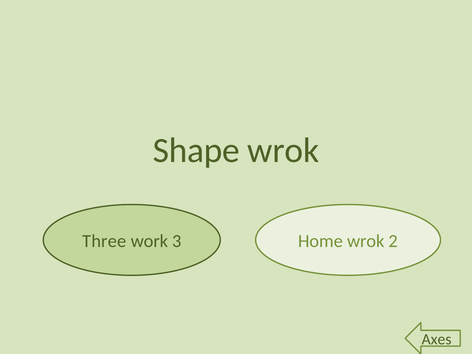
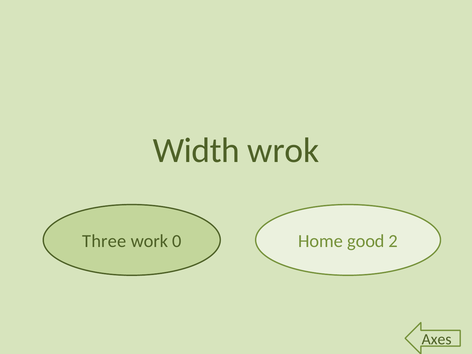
Shape: Shape -> Width (196, 150)
3: 3 -> 0 (177, 241)
Home wrok: wrok -> good (366, 241)
